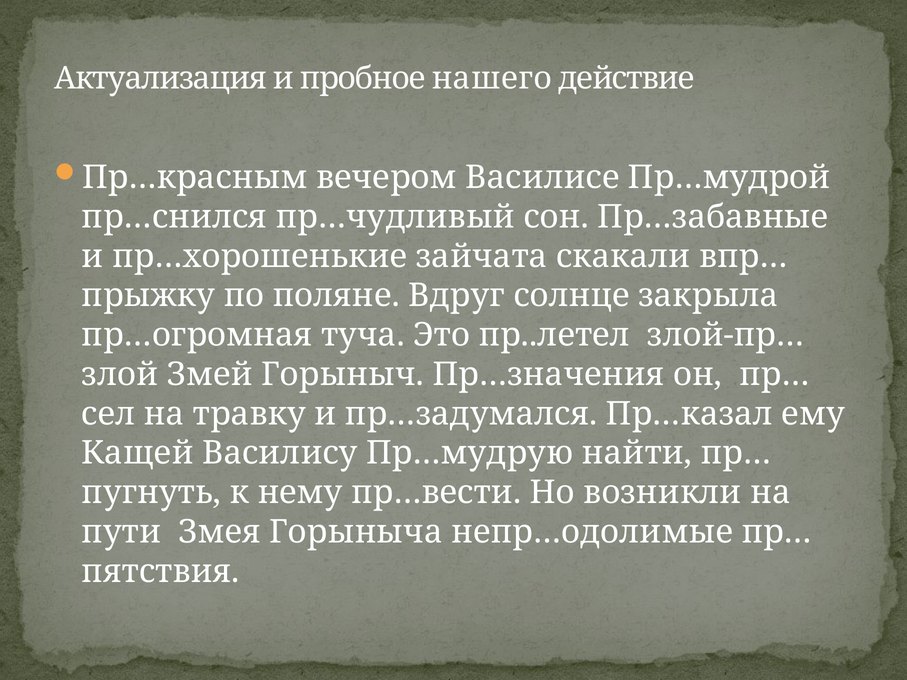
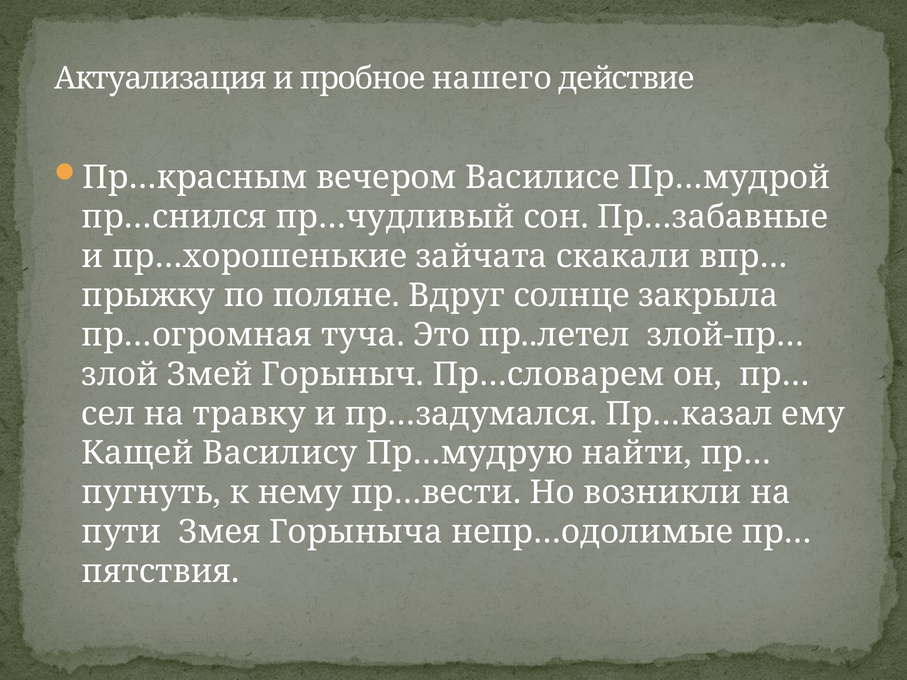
Пр…значения: Пр…значения -> Пр…словарем (549, 375)
